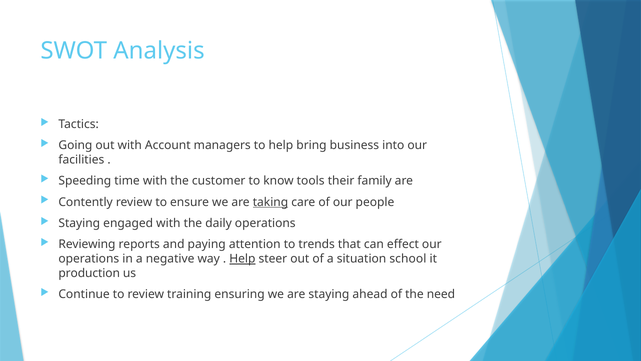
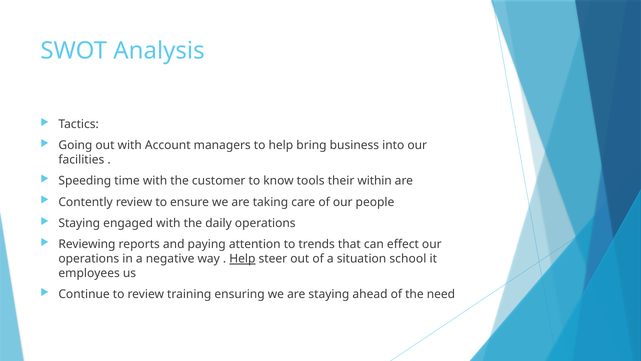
family: family -> within (375, 181)
taking underline: present -> none (270, 202)
production: production -> employees (89, 273)
